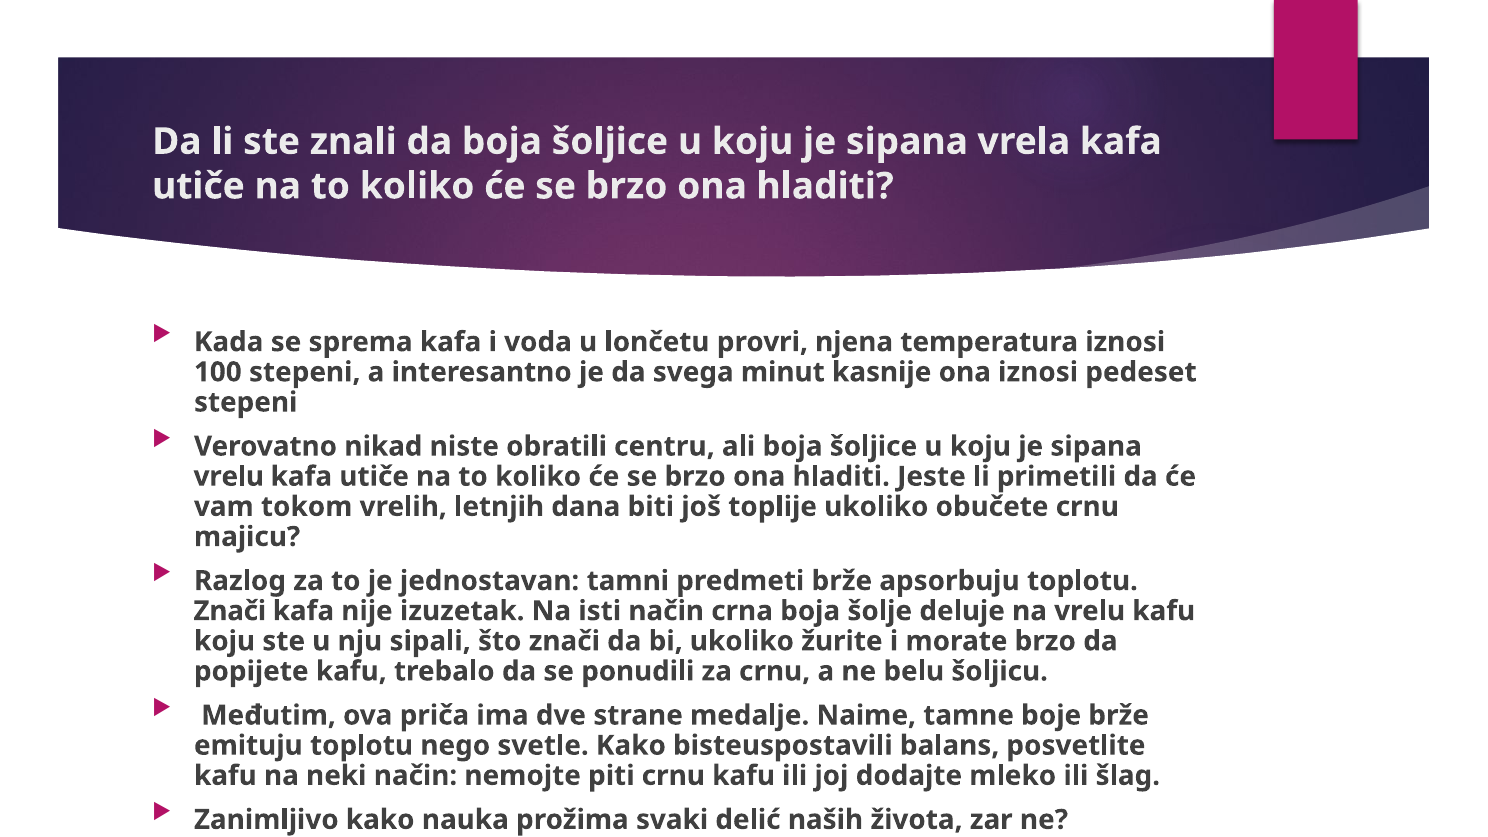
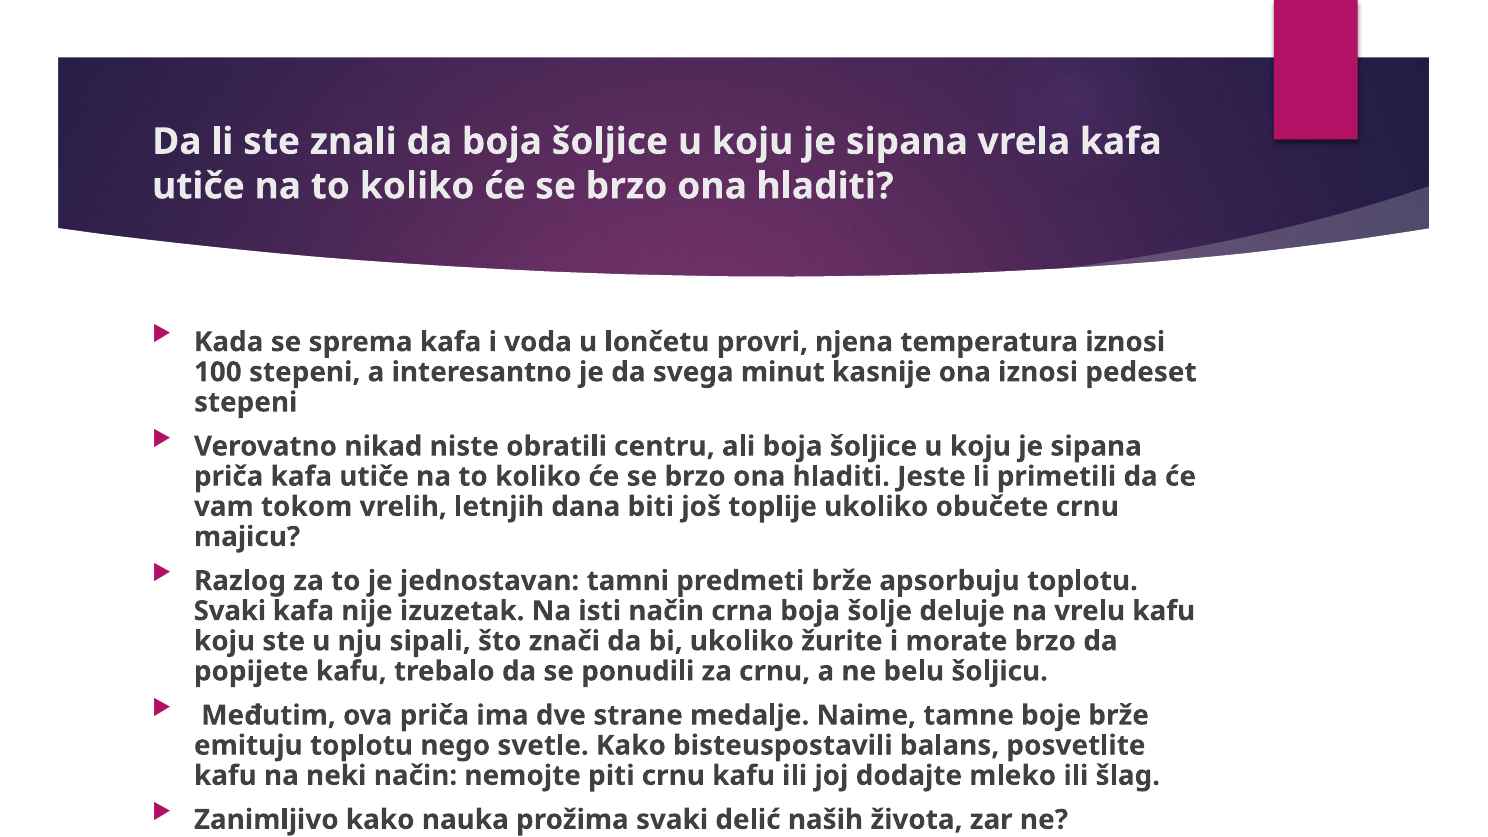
vrelu: vrelu -> priča (229, 477)
Znači: Znači -> Svaki (230, 611)
